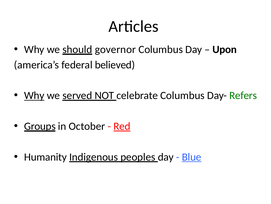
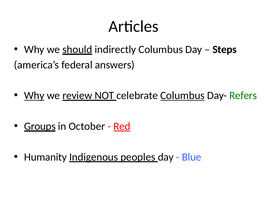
governor: governor -> indirectly (115, 49)
Upon: Upon -> Steps (225, 49)
believed: believed -> answers (115, 65)
served: served -> review (77, 95)
Columbus underline: none -> present (183, 95)
Blue underline: present -> none (192, 156)
